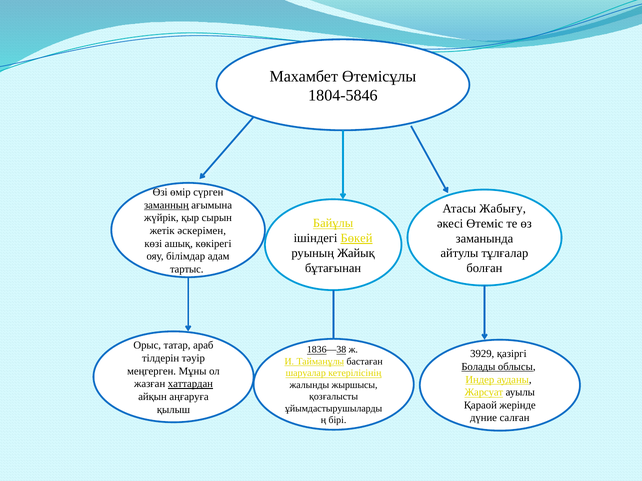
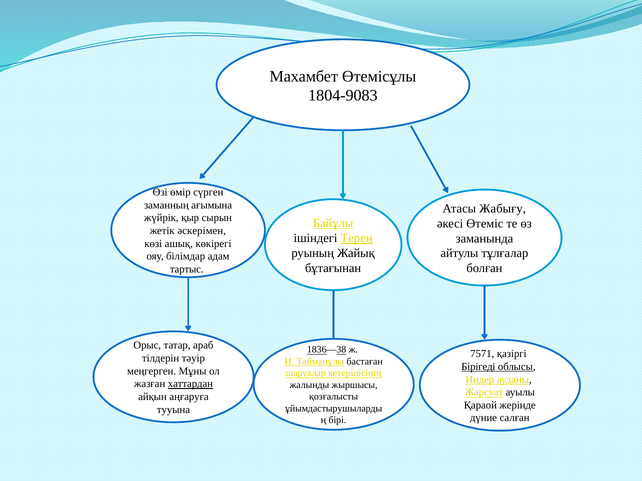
1804-5846: 1804-5846 -> 1804-9083 (343, 96)
заманның underline: present -> none (166, 205)
Бөкей: Бөкей -> Терең (357, 238)
3929: 3929 -> 7571 (482, 354)
Болады: Болады -> Бірігеді (478, 367)
қылыш: қылыш -> тууына (173, 410)
